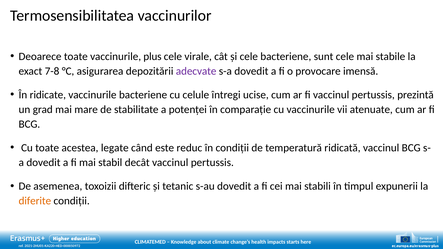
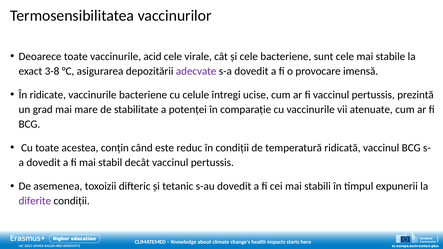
plus: plus -> acid (152, 56)
7-8: 7-8 -> 3-8 (52, 71)
legate: legate -> conțin (115, 148)
diferite colour: orange -> purple (35, 201)
